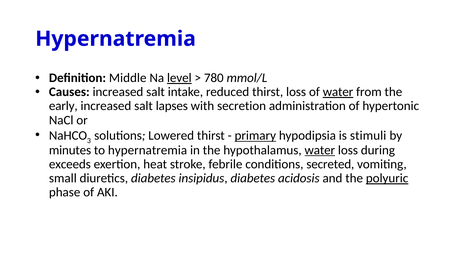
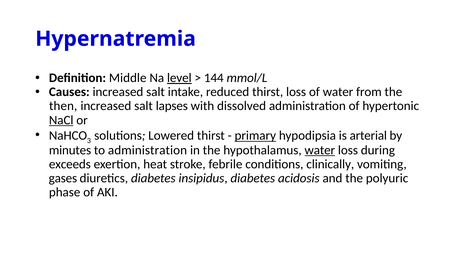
780: 780 -> 144 (214, 78)
water underline: present -> none (338, 92)
early: early -> then (63, 106)
secretion: secretion -> dissolved (242, 106)
NaCl underline: none -> present (61, 120)
stimuli: stimuli -> arterial (368, 136)
to hypernatremia: hypernatremia -> administration (148, 150)
secreted: secreted -> clinically (330, 164)
small: small -> gases (63, 178)
polyuric underline: present -> none (387, 178)
